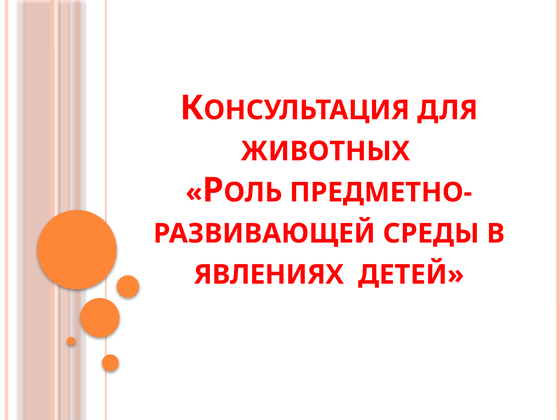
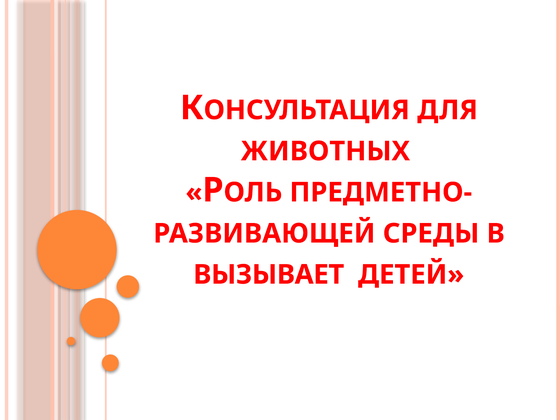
ЯВЛЕНИЯХ: ЯВЛЕНИЯХ -> ВЫЗЫВАЕТ (269, 275)
